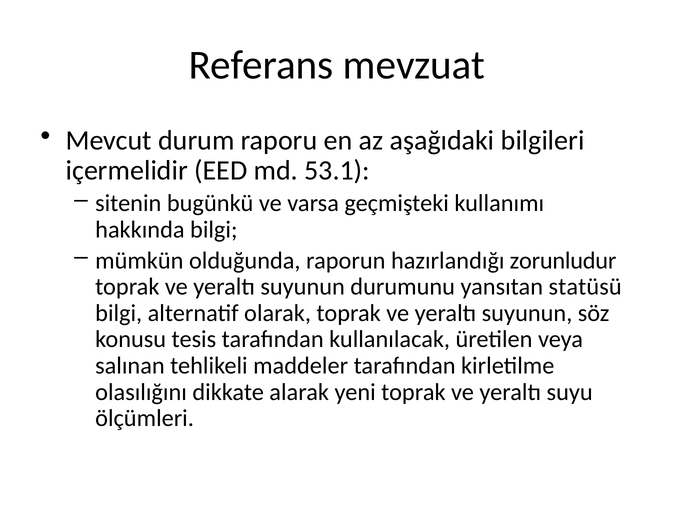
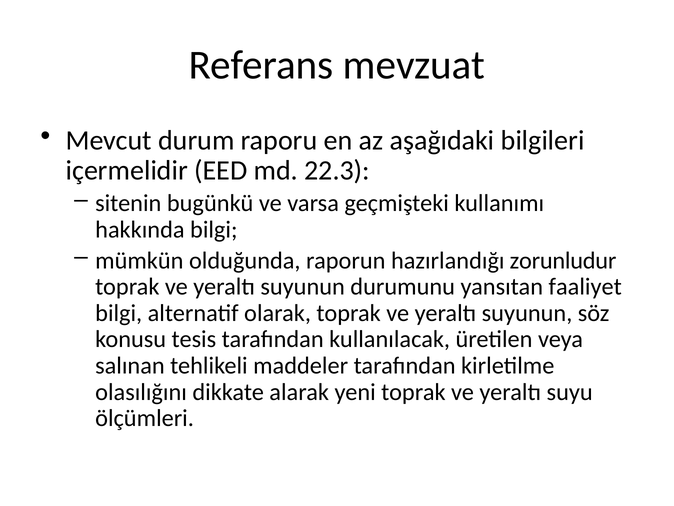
53.1: 53.1 -> 22.3 (337, 170)
statüsü: statüsü -> faaliyet (585, 287)
